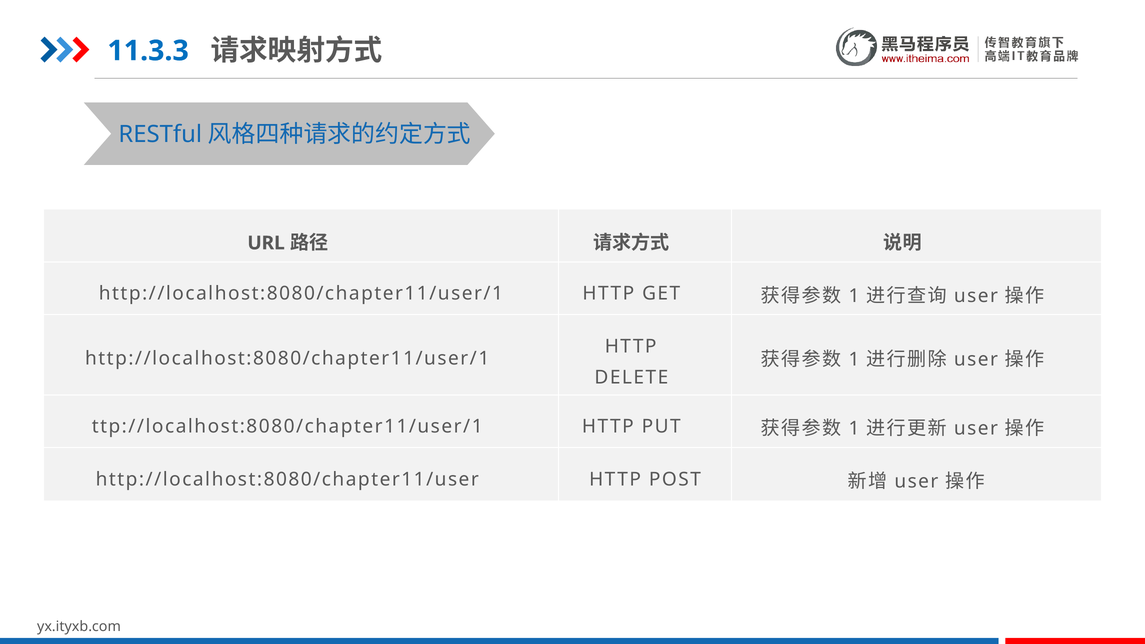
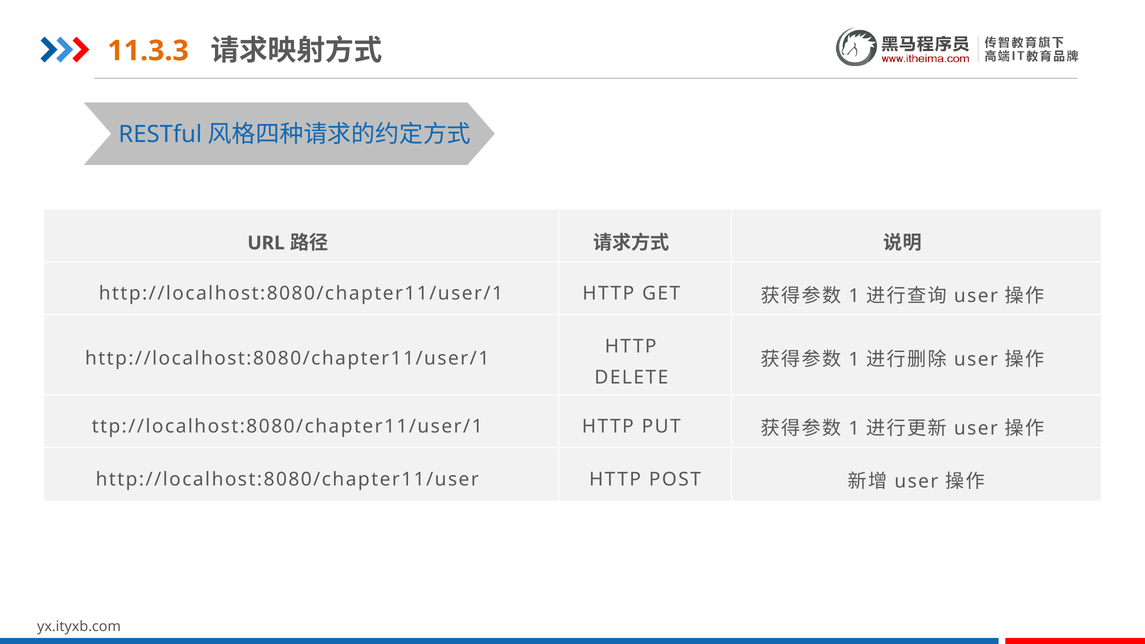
11.3.3 colour: blue -> orange (148, 51)
